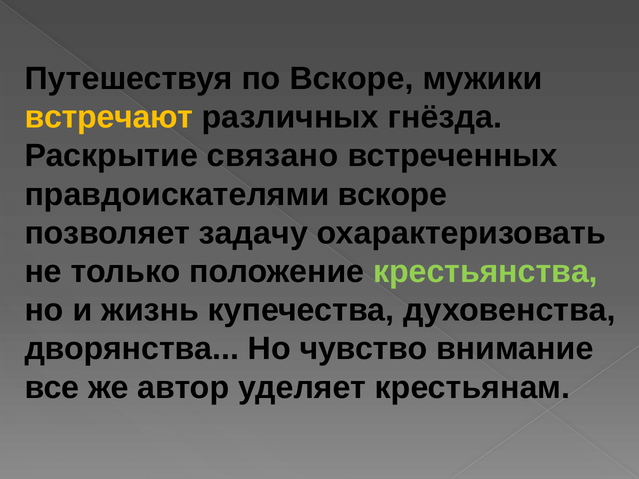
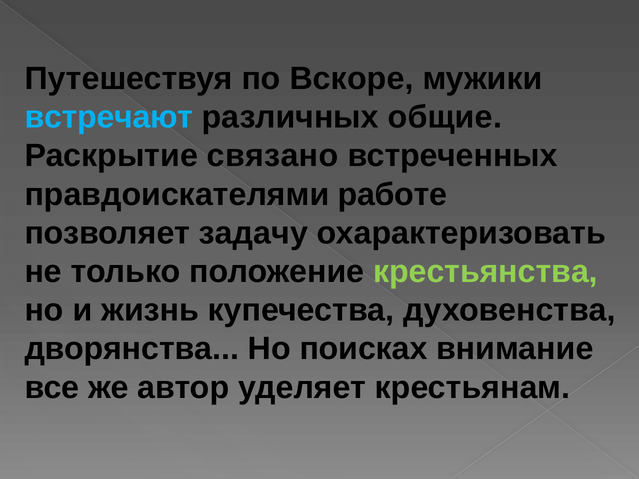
встречают colour: yellow -> light blue (109, 117)
гнёзда: гнёзда -> общие (445, 117)
правдоискателями вскоре: вскоре -> работе (392, 194)
чувство: чувство -> поисках (364, 349)
